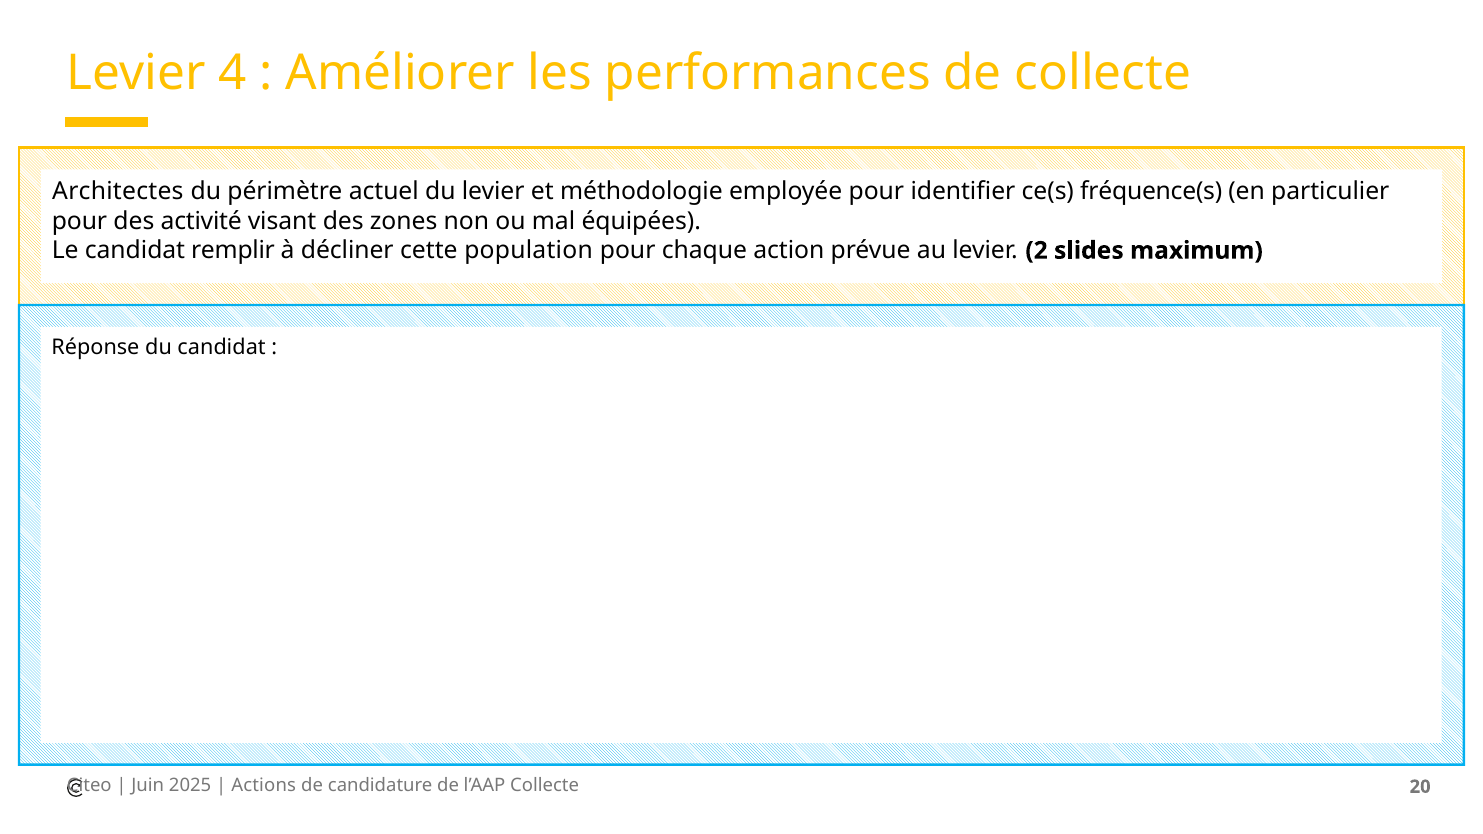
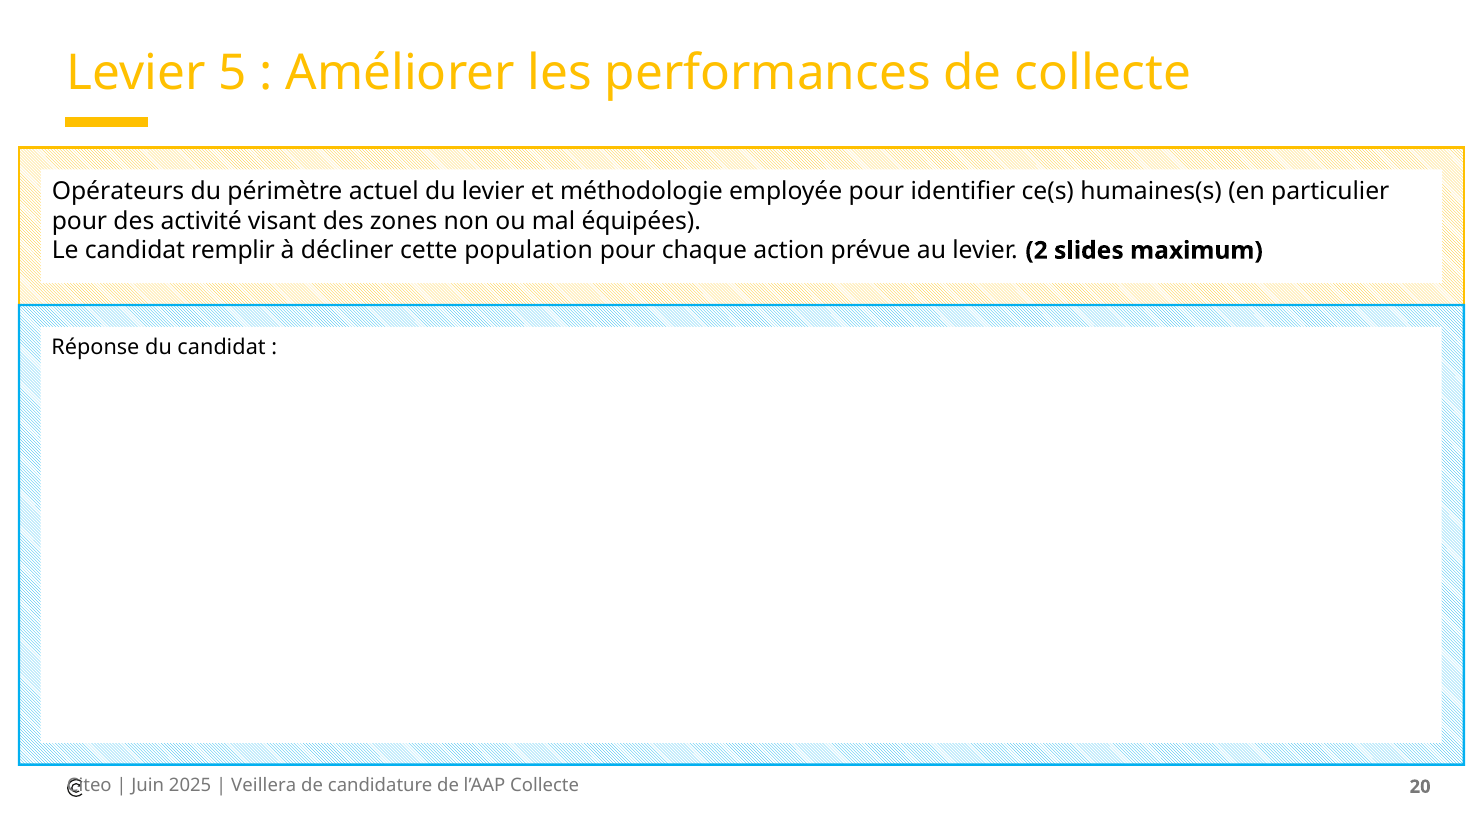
4: 4 -> 5 (233, 74)
Architectes: Architectes -> Opérateurs (118, 191)
fréquence(s: fréquence(s -> humaines(s (1151, 191)
Actions: Actions -> Veillera (264, 786)
